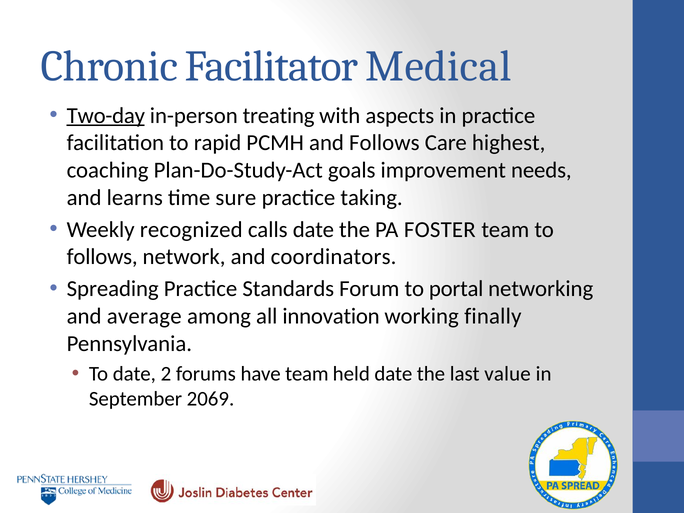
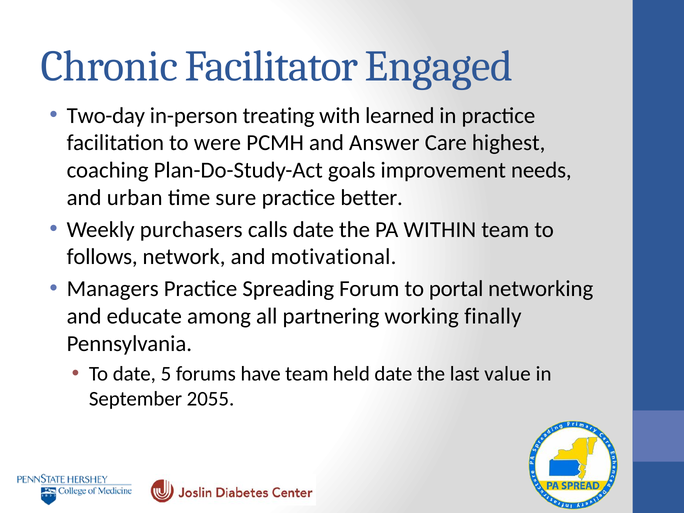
Medical: Medical -> Engaged (439, 66)
Two-day underline: present -> none (106, 116)
aspects: aspects -> learned (400, 116)
rapid: rapid -> were (217, 143)
and Follows: Follows -> Answer (384, 143)
learns: learns -> urban (135, 198)
taking: taking -> better (372, 198)
recognized: recognized -> purchasers (191, 230)
FOSTER: FOSTER -> WITHIN (440, 230)
coordinators: coordinators -> motivational (334, 257)
Spreading: Spreading -> Managers (113, 289)
Standards: Standards -> Spreading (288, 289)
average: average -> educate (144, 316)
innovation: innovation -> partnering (331, 316)
2: 2 -> 5 (166, 374)
2069: 2069 -> 2055 (211, 399)
